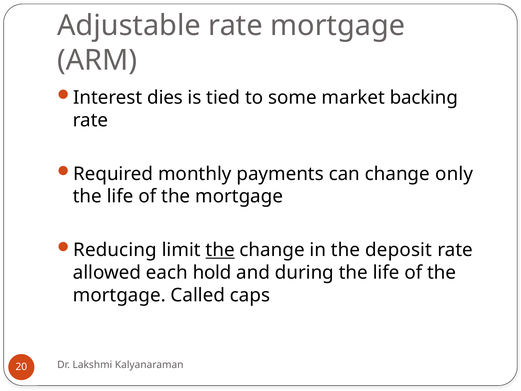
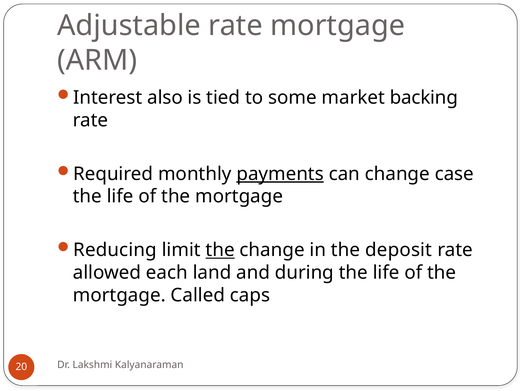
dies: dies -> also (165, 98)
payments underline: none -> present (280, 174)
only: only -> case (454, 174)
hold: hold -> land (212, 272)
